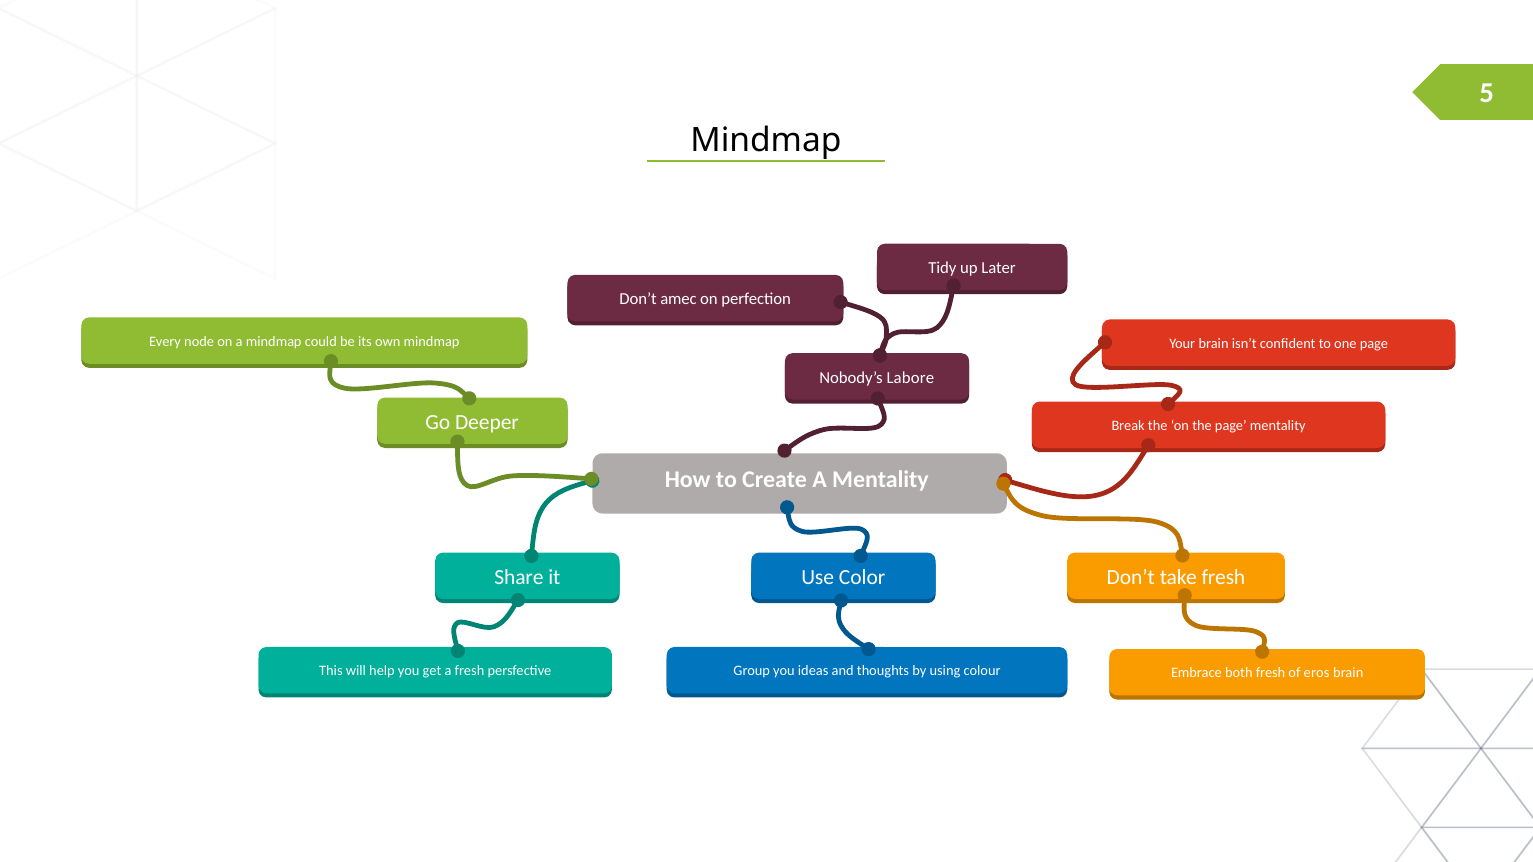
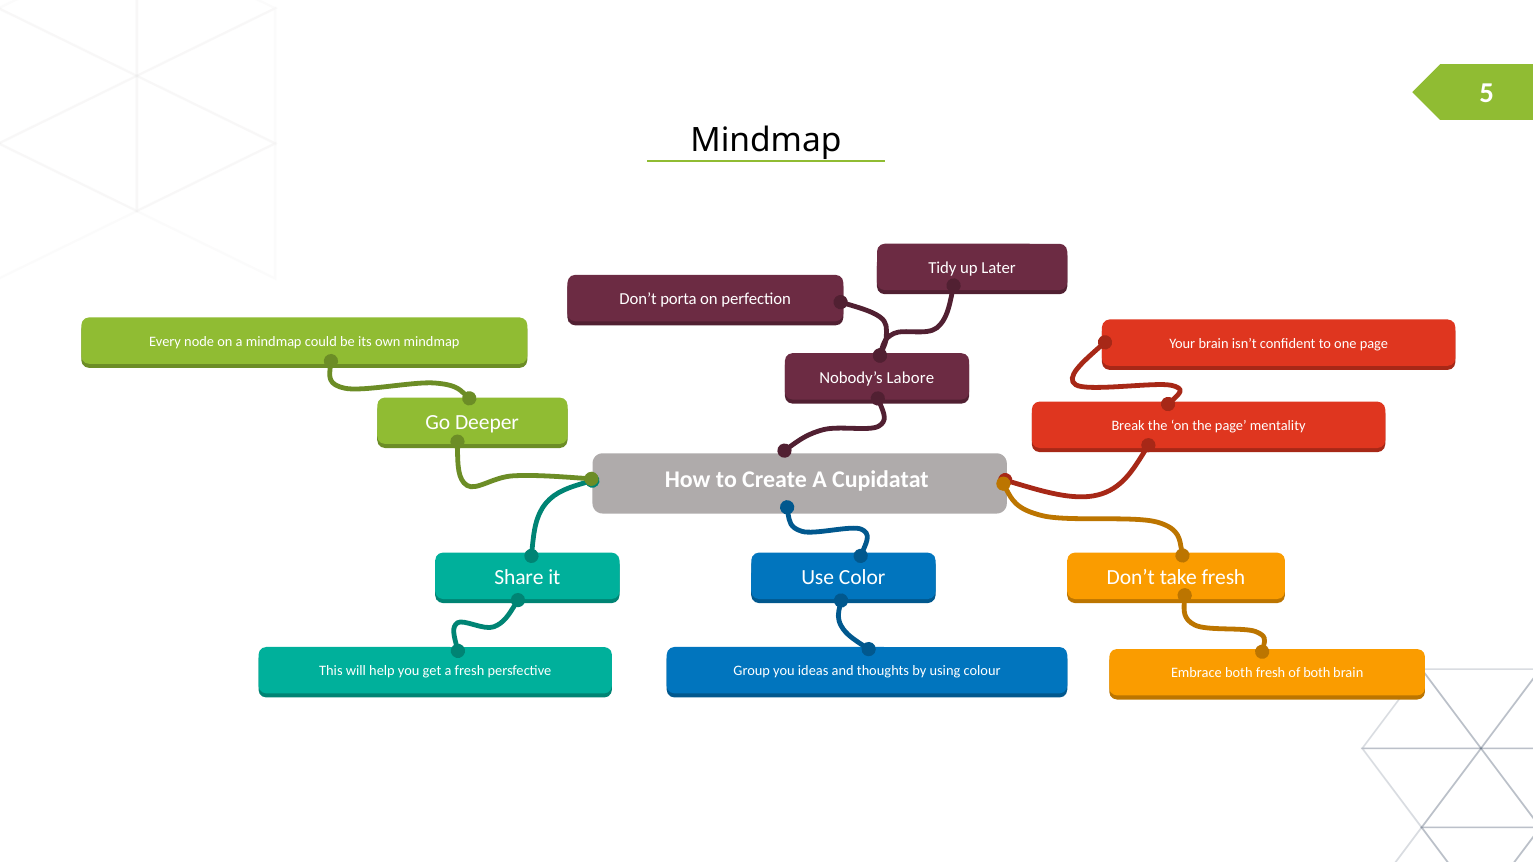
amec: amec -> porta (679, 299)
A Mentality: Mentality -> Cupidatat (880, 480)
of eros: eros -> both (1317, 673)
